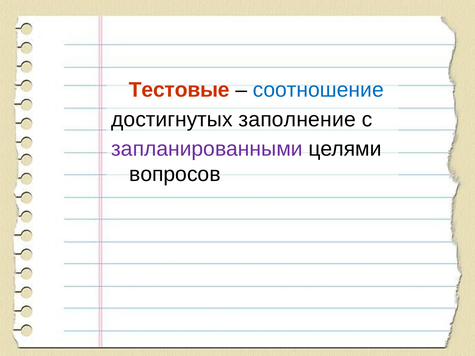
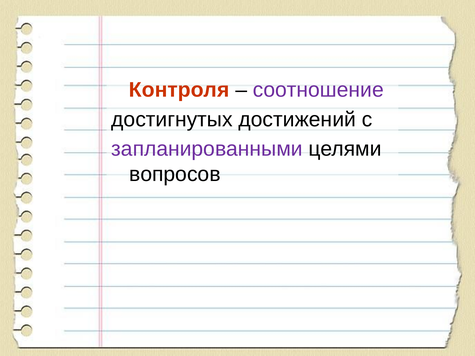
Тестовые: Тестовые -> Контроля (179, 90)
соотношение colour: blue -> purple (318, 90)
заполнение: заполнение -> достижений (297, 119)
